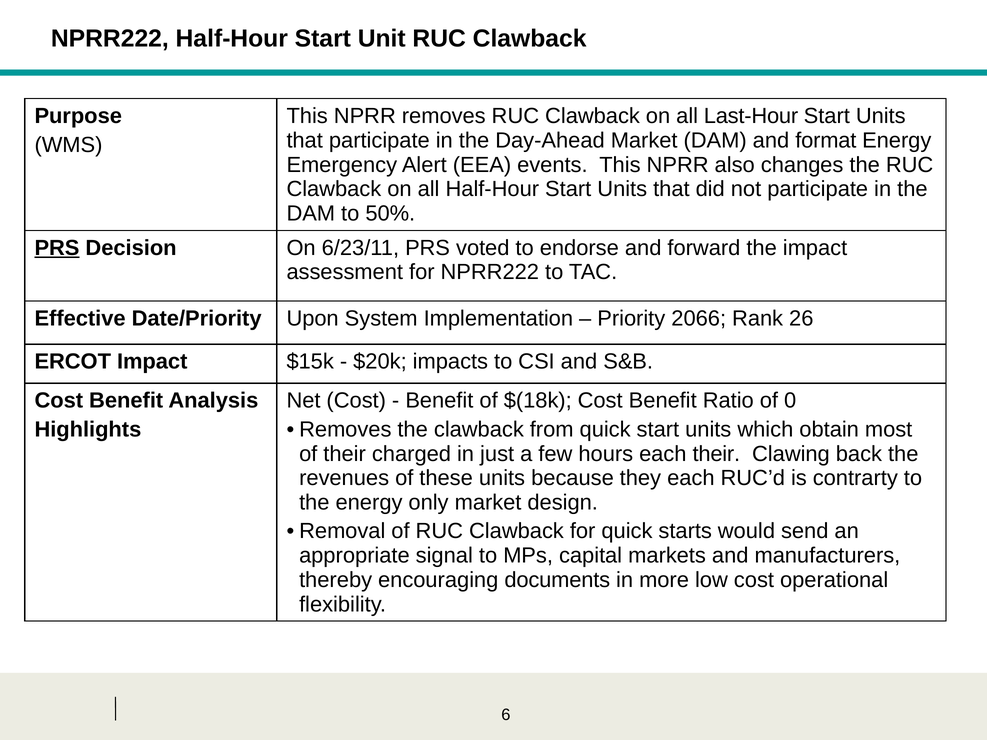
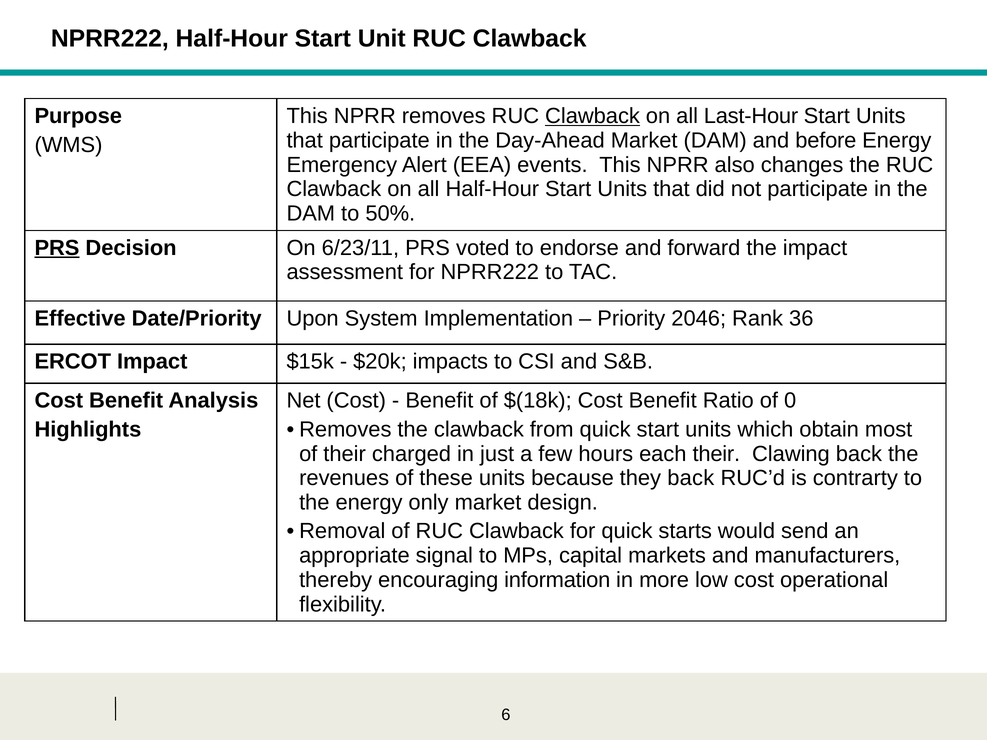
Clawback underline: none -> present (593, 116)
format: format -> before (826, 141)
2066: 2066 -> 2046 (699, 319)
26: 26 -> 36 (801, 319)
they each: each -> back (691, 478)
documents: documents -> information (557, 580)
